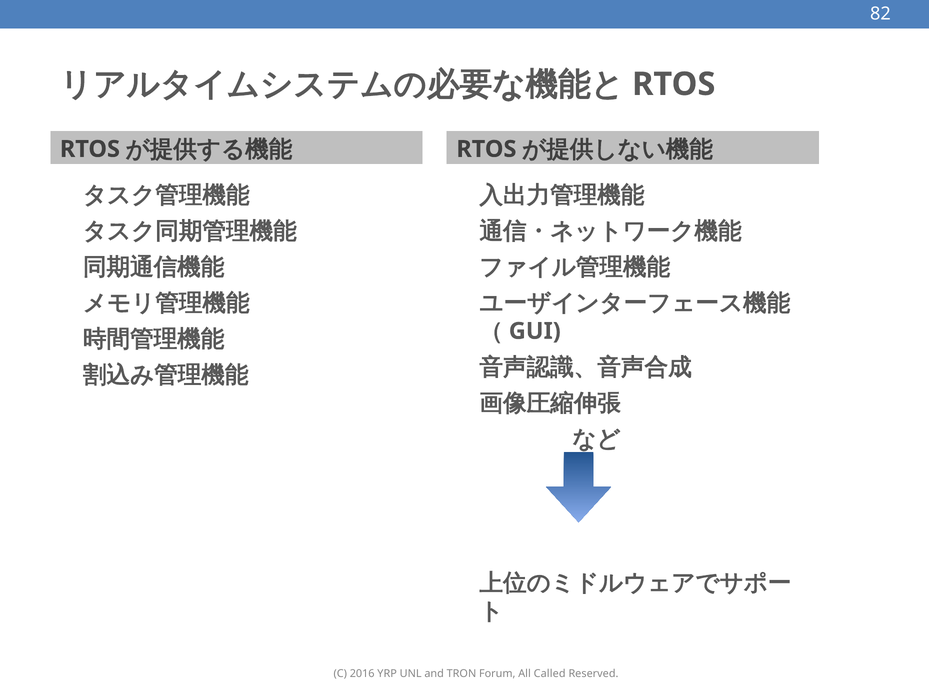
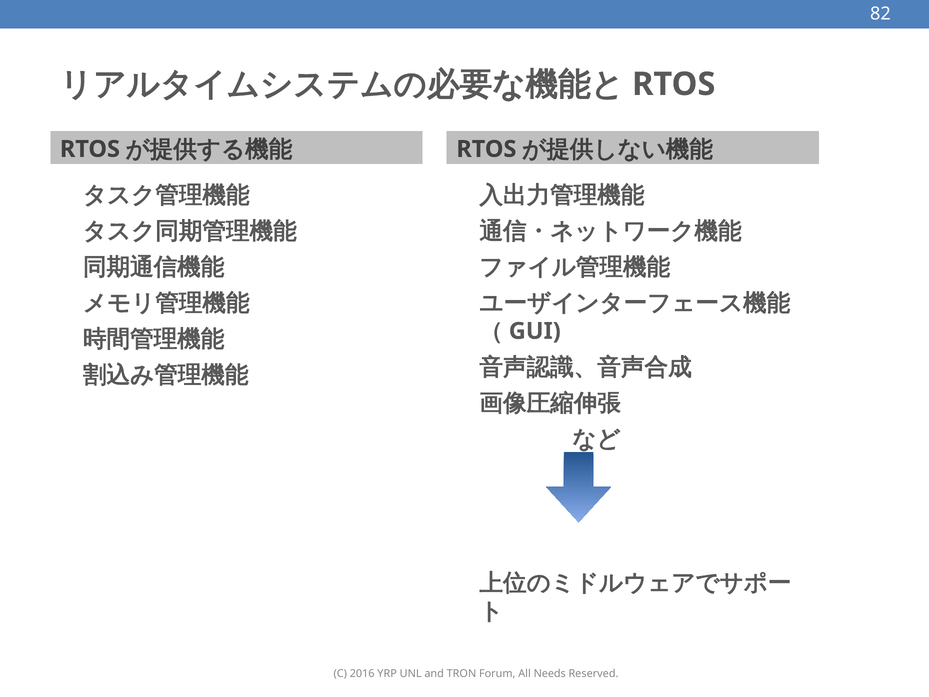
Called: Called -> Needs (550, 673)
